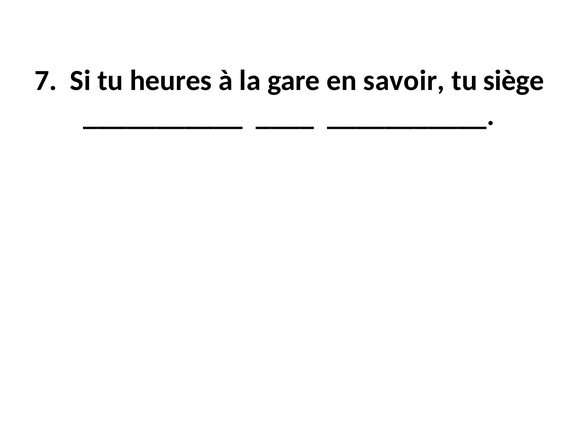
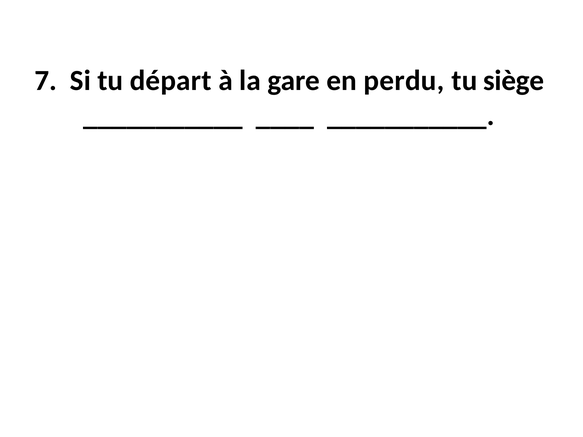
heures: heures -> départ (171, 81)
savoir: savoir -> perdu (404, 81)
